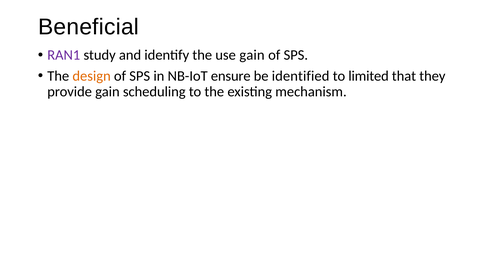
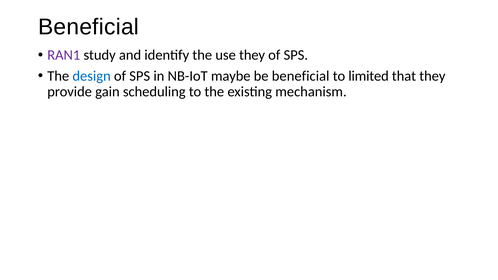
use gain: gain -> they (252, 55)
design colour: orange -> blue (92, 76)
ensure: ensure -> maybe (231, 76)
be identified: identified -> beneficial (301, 76)
